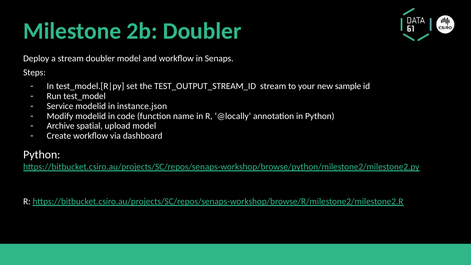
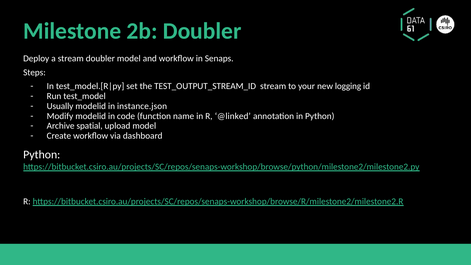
sample: sample -> logging (348, 86)
Service: Service -> Usually (60, 106)
@locally: @locally -> @linked (233, 116)
